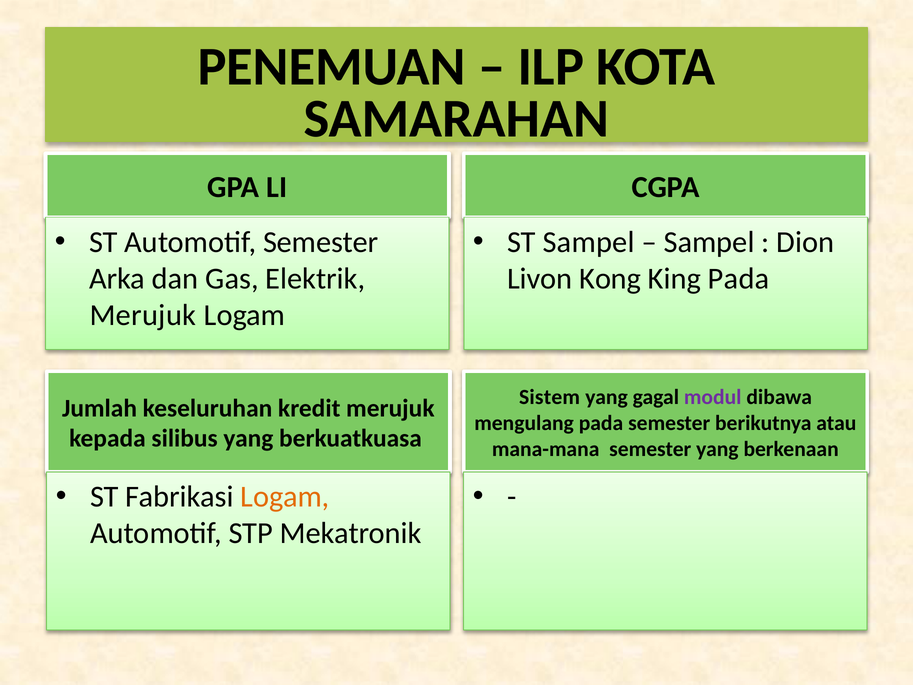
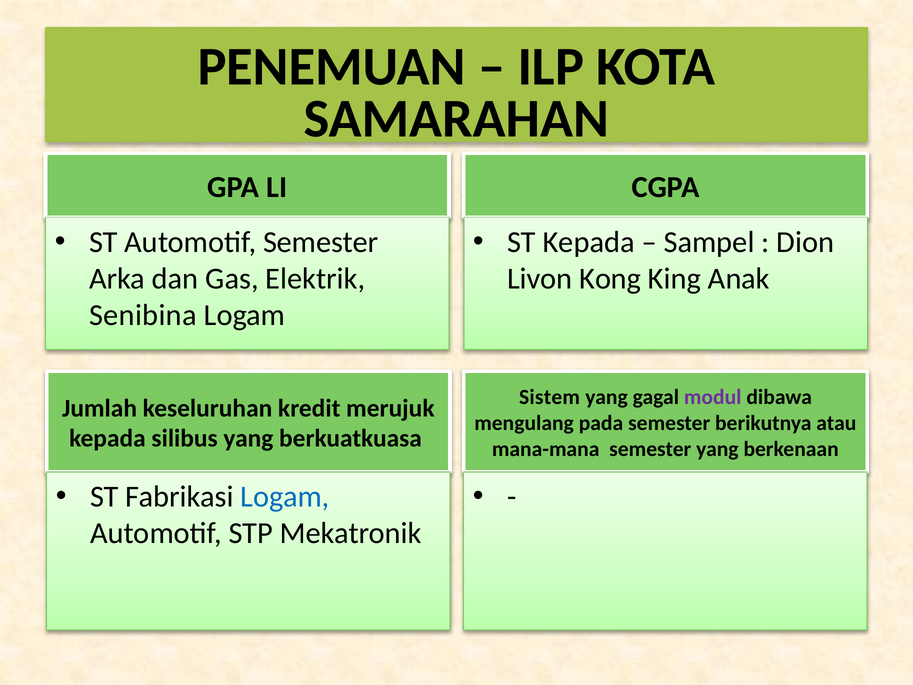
ST Sampel: Sampel -> Kepada (589, 242)
King Pada: Pada -> Anak (739, 279)
Merujuk: Merujuk -> Senibina (143, 315)
Logam colour: orange -> blue (285, 497)
